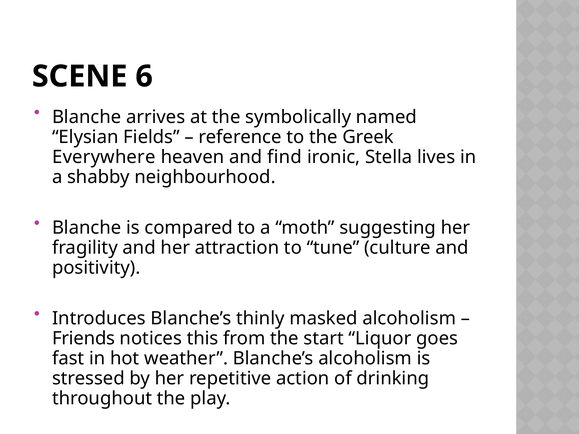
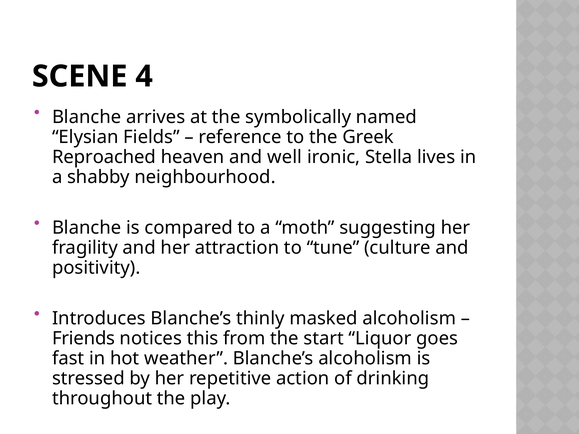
6: 6 -> 4 (144, 76)
Everywhere: Everywhere -> Reproached (104, 157)
find: find -> well (285, 157)
